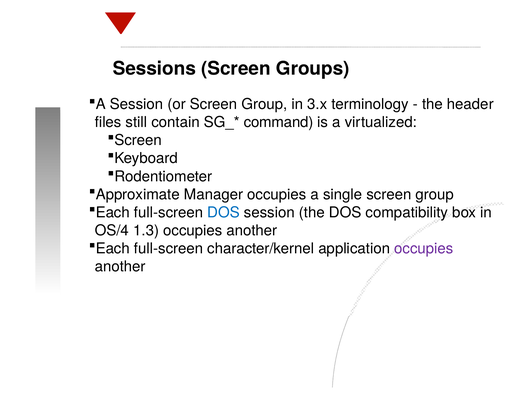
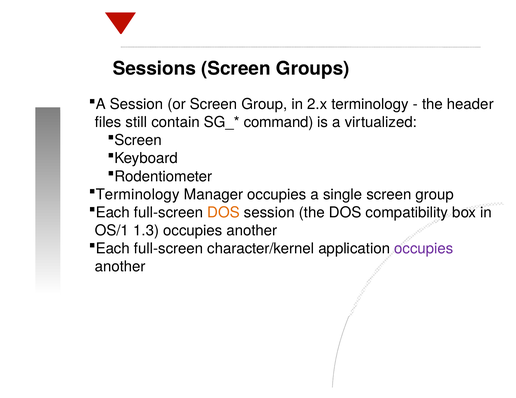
3.x: 3.x -> 2.x (317, 104)
Approximate: Approximate -> Terminology (138, 194)
DOS colour: blue -> orange (223, 212)
OS/4: OS/4 -> OS/1 (112, 230)
